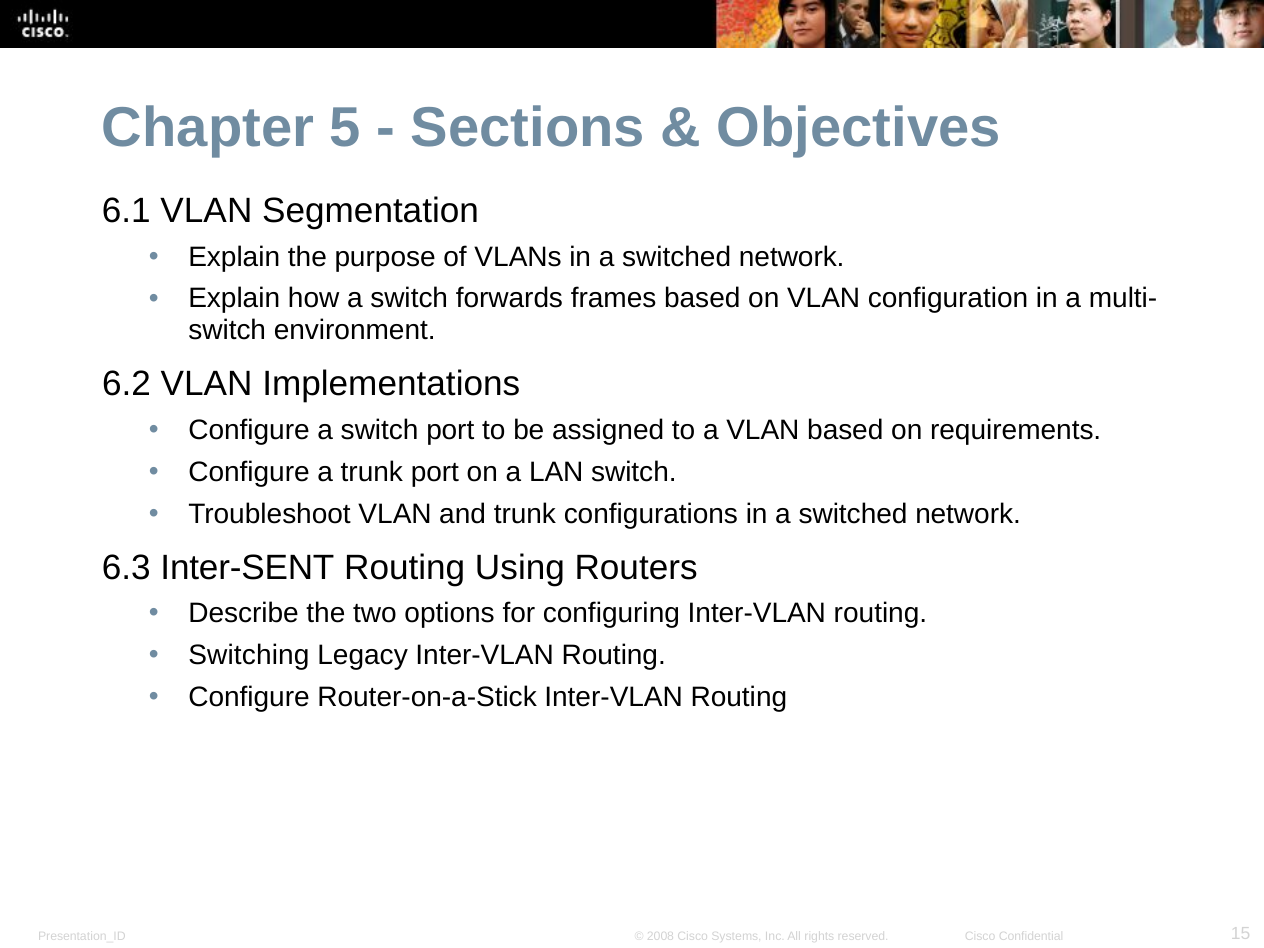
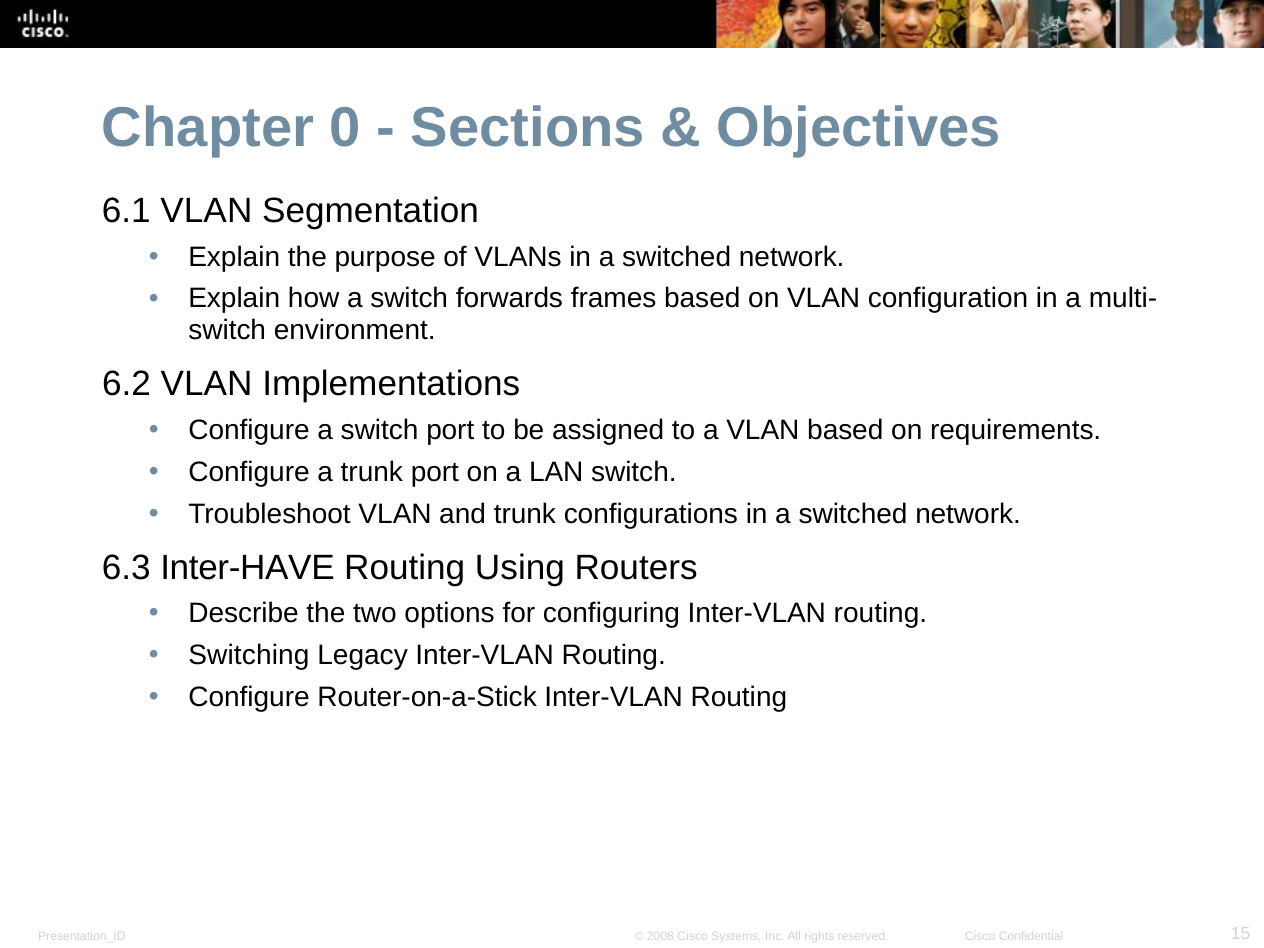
5: 5 -> 0 (345, 128)
Inter-SENT: Inter-SENT -> Inter-HAVE (248, 568)
